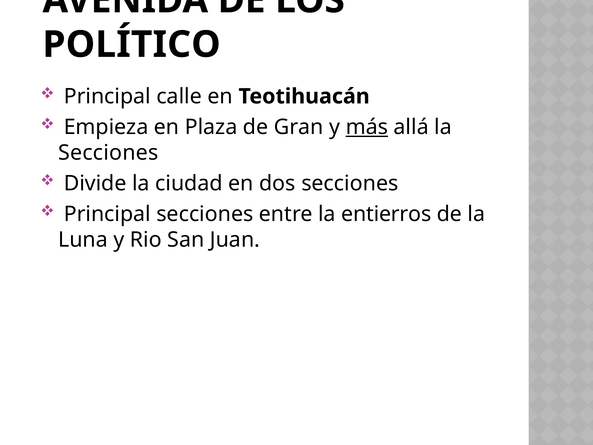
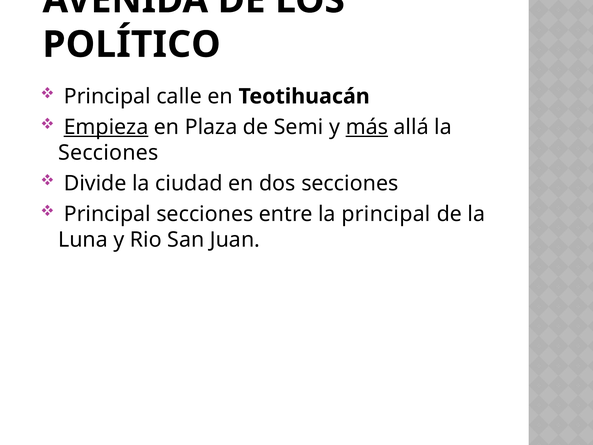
Empieza underline: none -> present (106, 127)
Gran: Gran -> Semi (299, 127)
la entierros: entierros -> principal (386, 214)
